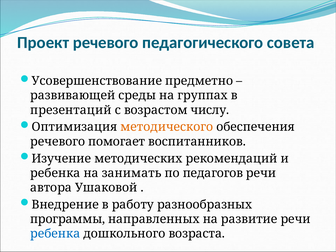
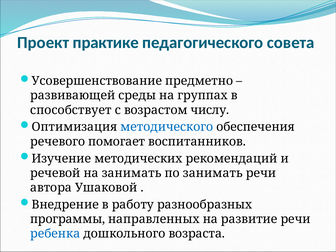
Проект речевого: речевого -> практике (106, 43)
презентаций: презентаций -> способствует (71, 110)
методического colour: orange -> blue (167, 127)
ребенка: ребенка -> речевой (55, 173)
по педагогов: педагогов -> занимать (213, 173)
